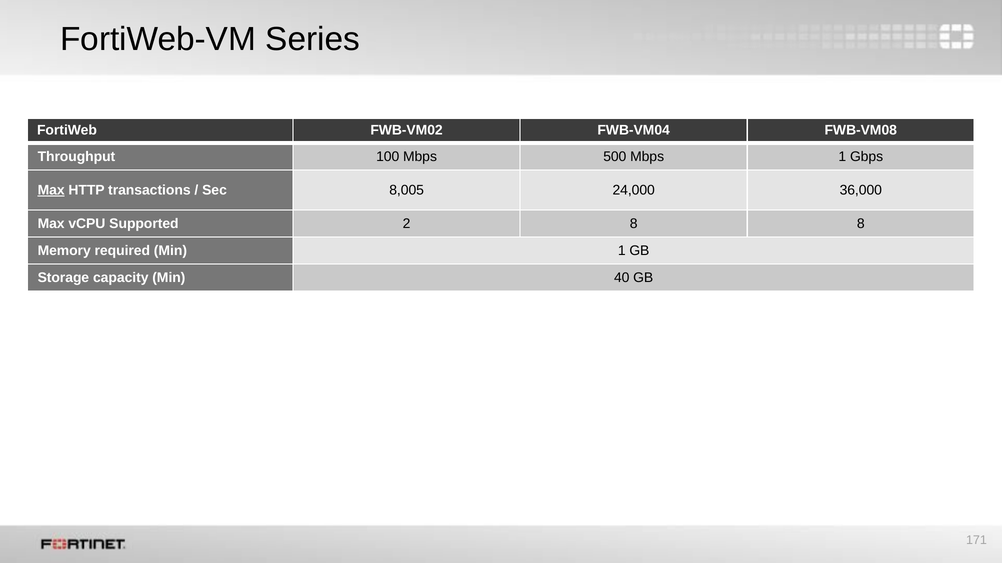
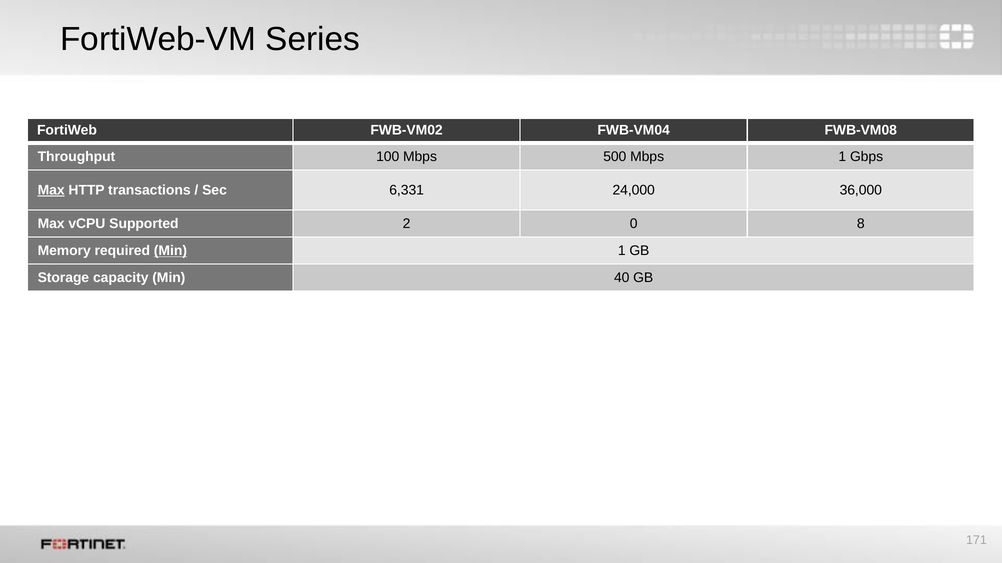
8,005: 8,005 -> 6,331 (407, 190)
2 8: 8 -> 0 (634, 224)
Min underline: none -> present (170, 251)
